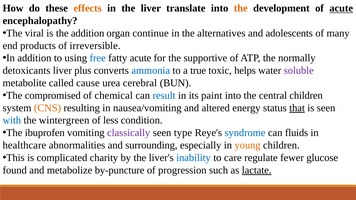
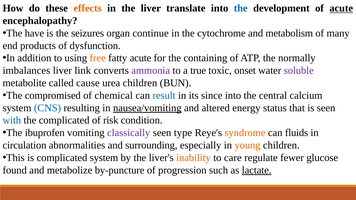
the colour: orange -> blue (241, 8)
viral: viral -> have (34, 33)
the addition: addition -> seizures (88, 33)
alternatives: alternatives -> cytochrome (221, 33)
adolescents: adolescents -> metabolism (289, 33)
irreversible: irreversible -> dysfunction (95, 46)
free colour: blue -> orange (98, 58)
supportive: supportive -> containing (205, 58)
detoxicants: detoxicants -> imbalances (26, 71)
plus: plus -> link (83, 71)
ammonia colour: blue -> purple (151, 71)
helps: helps -> onset (245, 71)
urea cerebral: cerebral -> children (140, 83)
paint: paint -> since (212, 96)
central children: children -> calcium (306, 96)
CNS colour: orange -> blue (48, 108)
nausea/vomiting underline: none -> present (147, 108)
that underline: present -> none (297, 108)
the wintergreen: wintergreen -> complicated (64, 120)
less: less -> risk (111, 120)
syndrome colour: blue -> orange (245, 133)
healthcare: healthcare -> circulation (24, 145)
complicated charity: charity -> system (104, 158)
inability colour: blue -> orange (194, 158)
